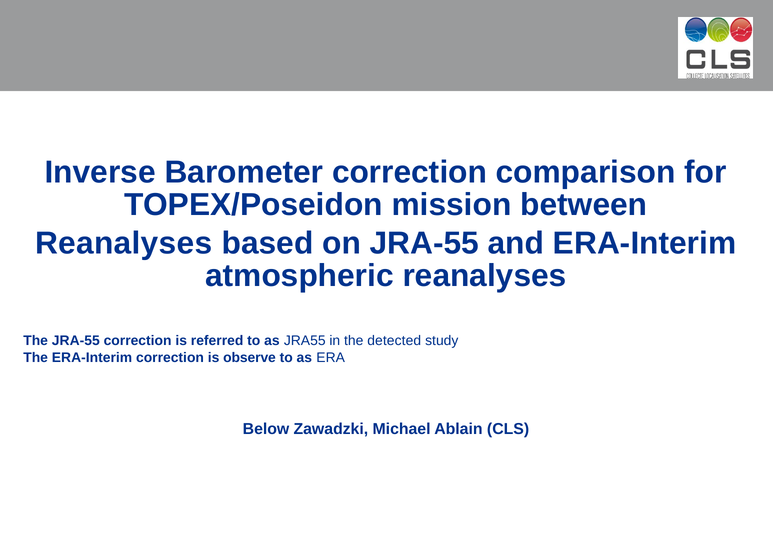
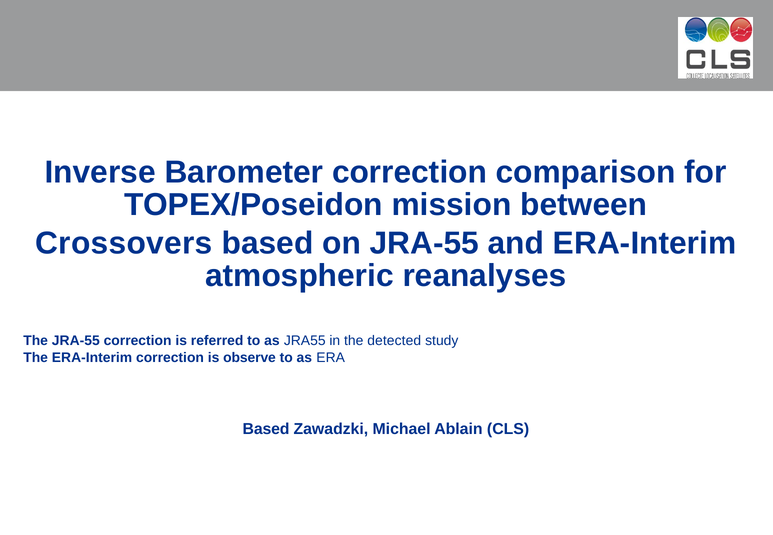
Reanalyses: Reanalyses -> Crossovers (124, 243)
Below: Below -> Based (266, 429)
